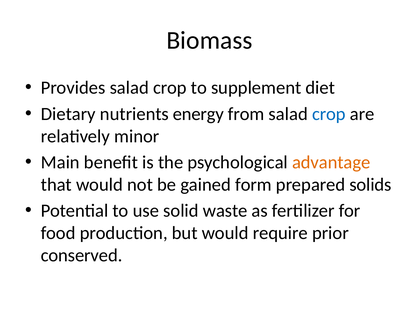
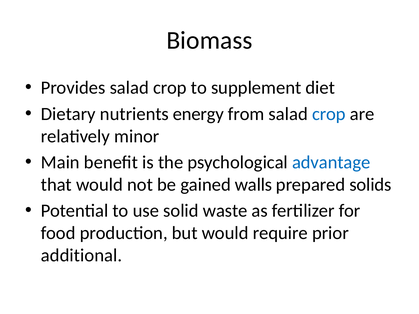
advantage colour: orange -> blue (331, 162)
form: form -> walls (254, 185)
conserved: conserved -> additional (82, 256)
